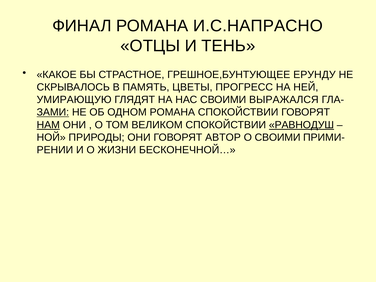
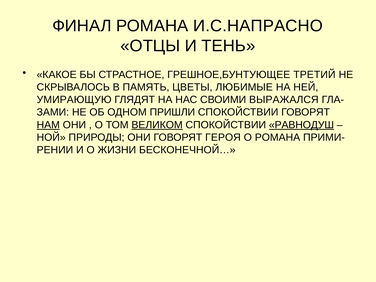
ЕРУНДУ: ЕРУНДУ -> ТРЕТИЙ (314, 75)
ПРОГРЕСС: ПРОГРЕСС -> ЛЮБИМЫЕ (244, 87)
ЗАМИ underline: present -> none (53, 112)
ОДНОМ РОМАНА: РОМАНА -> ПРИШЛИ (172, 112)
ВЕЛИКОМ underline: none -> present (157, 125)
АВТОР: АВТОР -> ГЕРОЯ (223, 137)
О СВОИМИ: СВОИМИ -> РОМАНА (277, 137)
